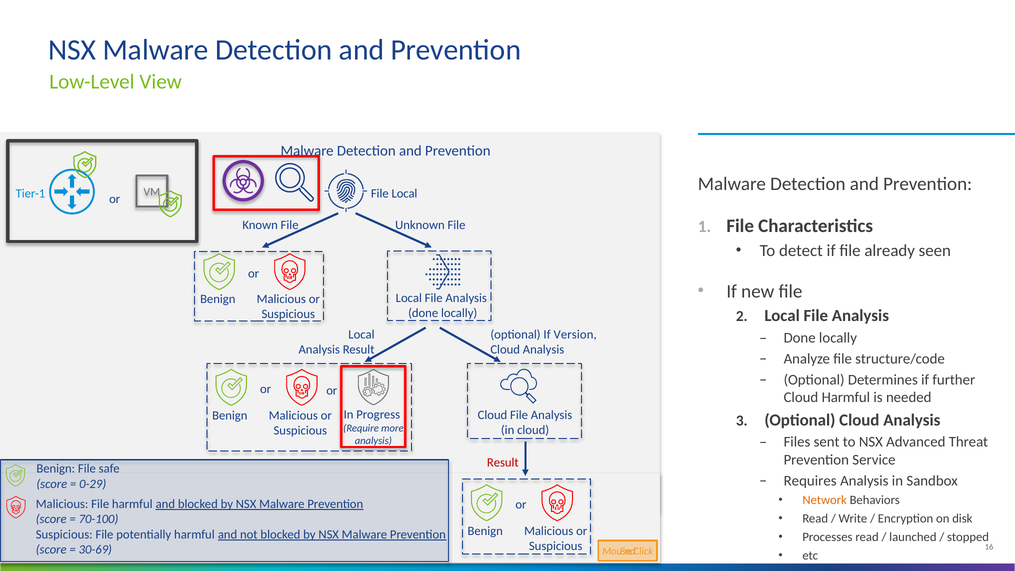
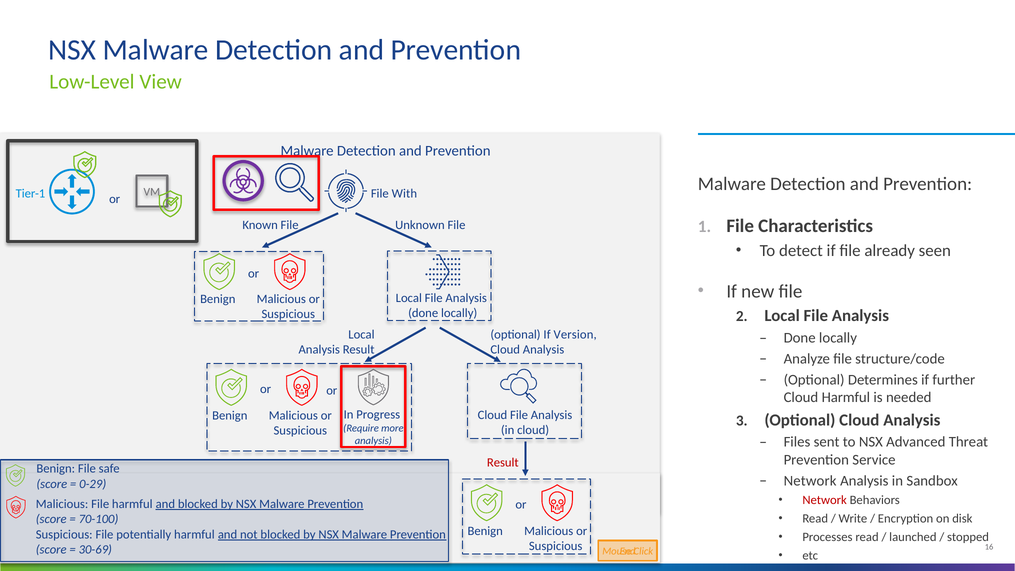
Local: Local -> With (404, 194)
Requires: Requires -> Network (810, 481)
Network colour: orange -> red (825, 500)
